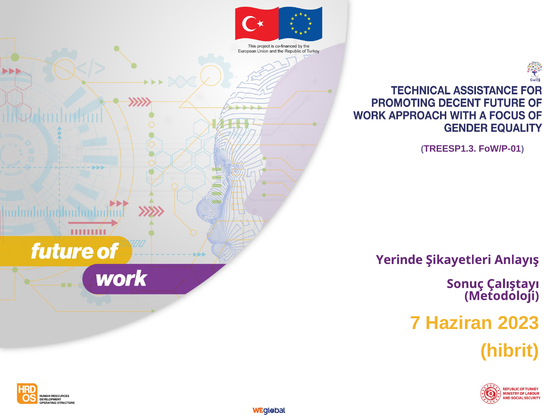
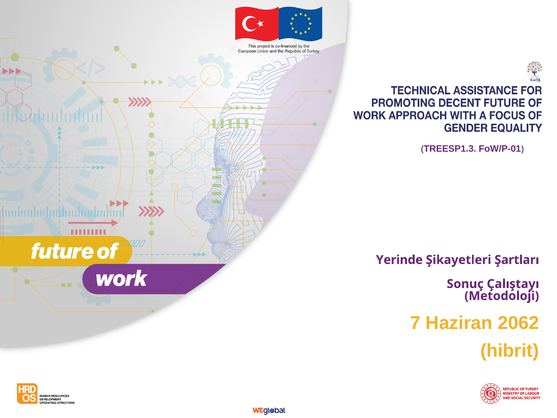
Anlayış: Anlayış -> Şartları (517, 260)
2023: 2023 -> 2062 (518, 323)
